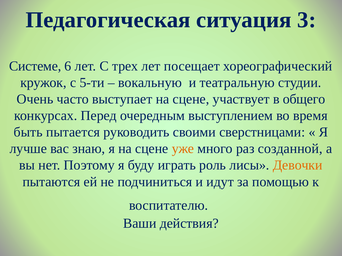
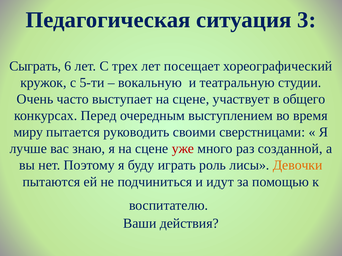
Системе: Системе -> Сыграть (35, 66)
быть: быть -> миру (28, 132)
уже colour: orange -> red (183, 149)
